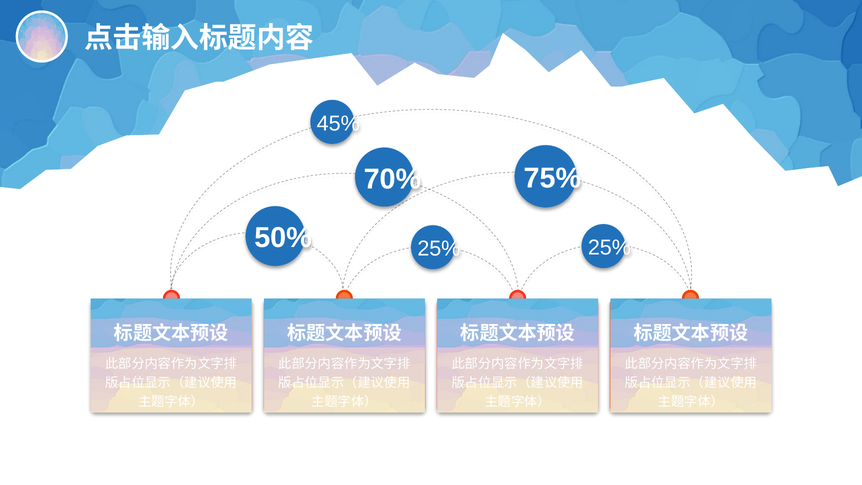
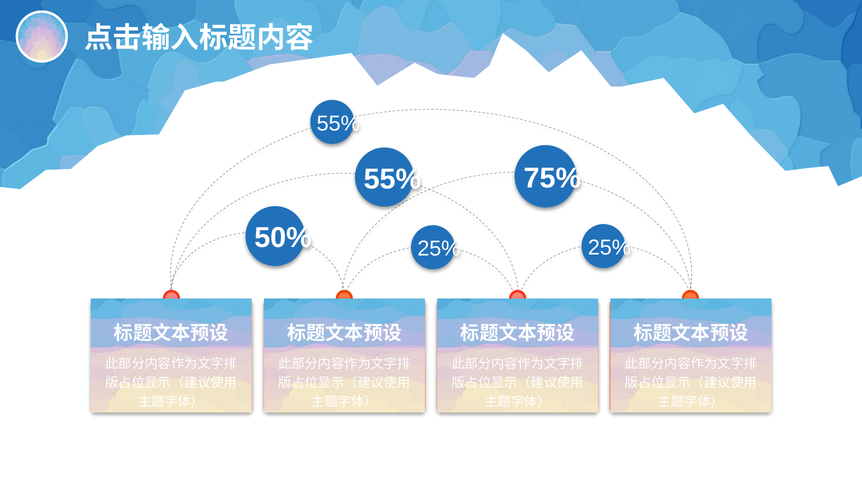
45%: 45% -> 55% (338, 123)
70%: 70% -> 55% (392, 179)
